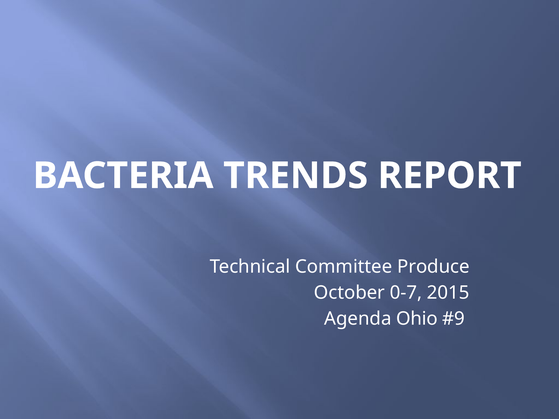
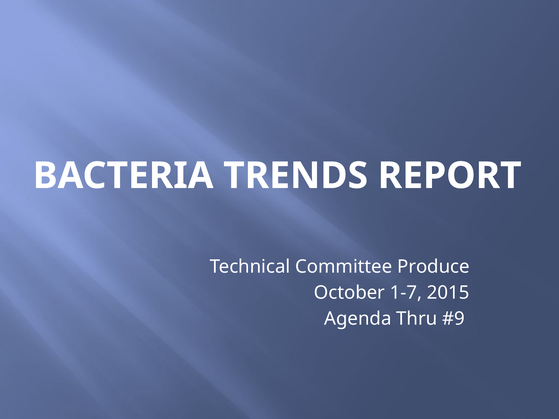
0-7: 0-7 -> 1-7 (406, 293)
Ohio: Ohio -> Thru (417, 319)
